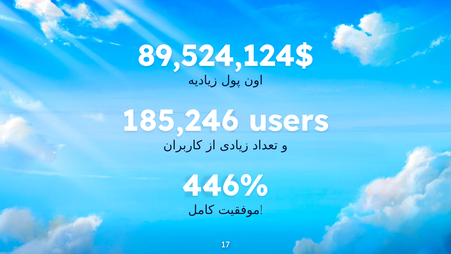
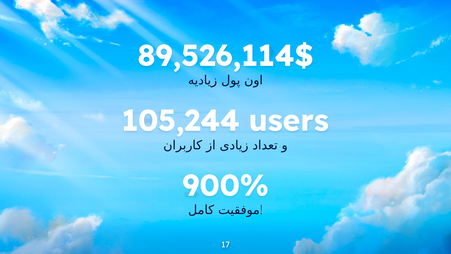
89,524,124$: 89,524,124$ -> 89,526,114$ (225, 56)
185,246: 185,246 -> 105,244 (181, 121)
446%: 446% -> 900% (226, 186)
